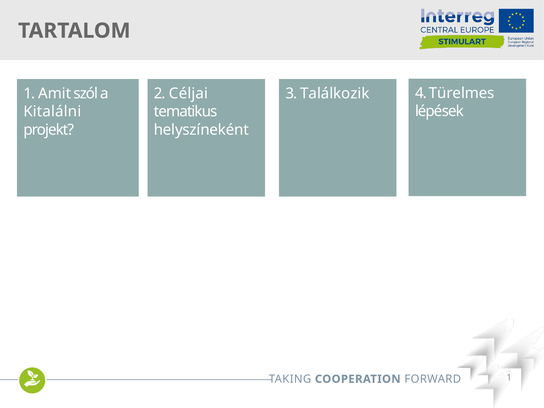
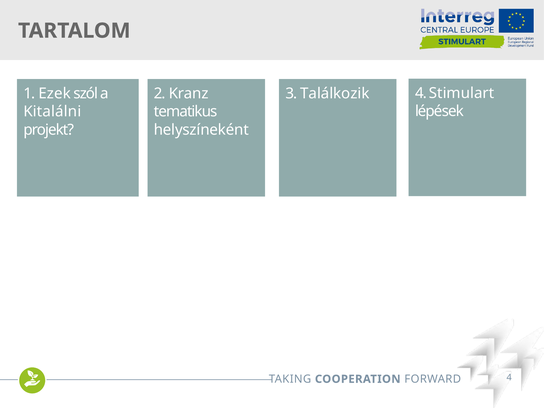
Amit: Amit -> Ezek (55, 93)
Céljai: Céljai -> Kranz (189, 93)
Türelmes: Türelmes -> Stimulart (462, 93)
1: 1 -> 4 (509, 378)
